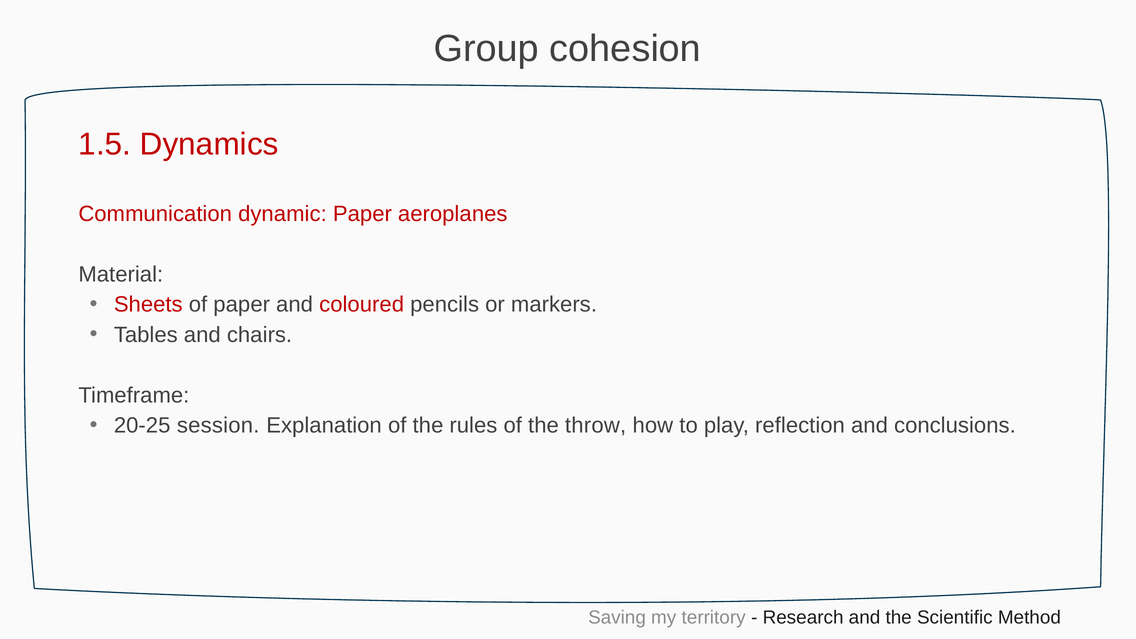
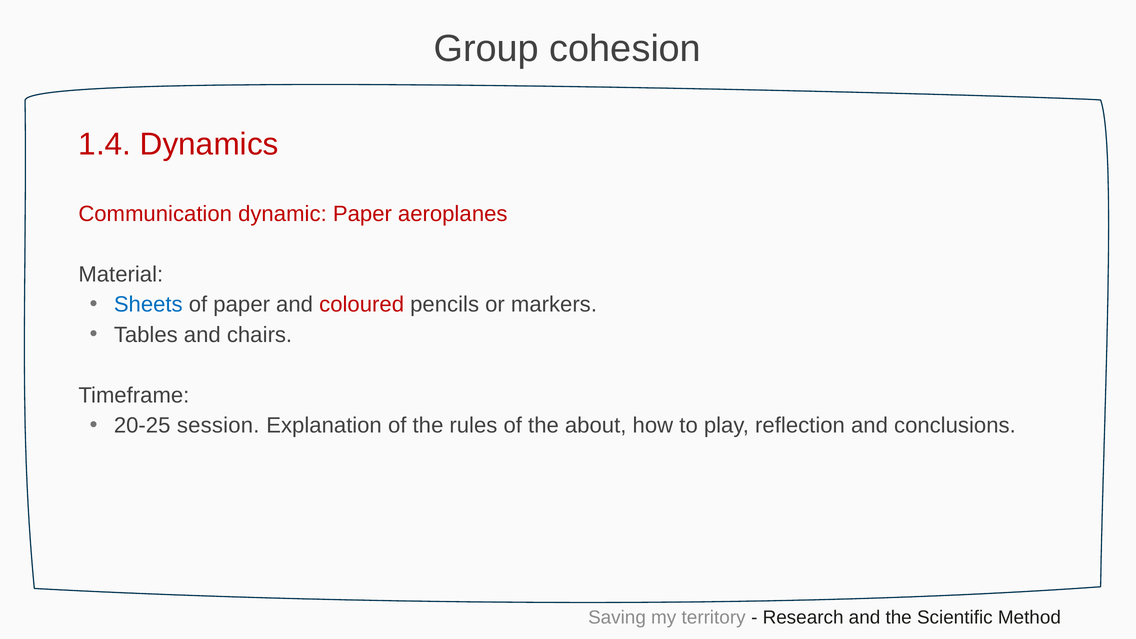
1.5: 1.5 -> 1.4 (105, 144)
Sheets colour: red -> blue (148, 305)
throw: throw -> about (596, 426)
